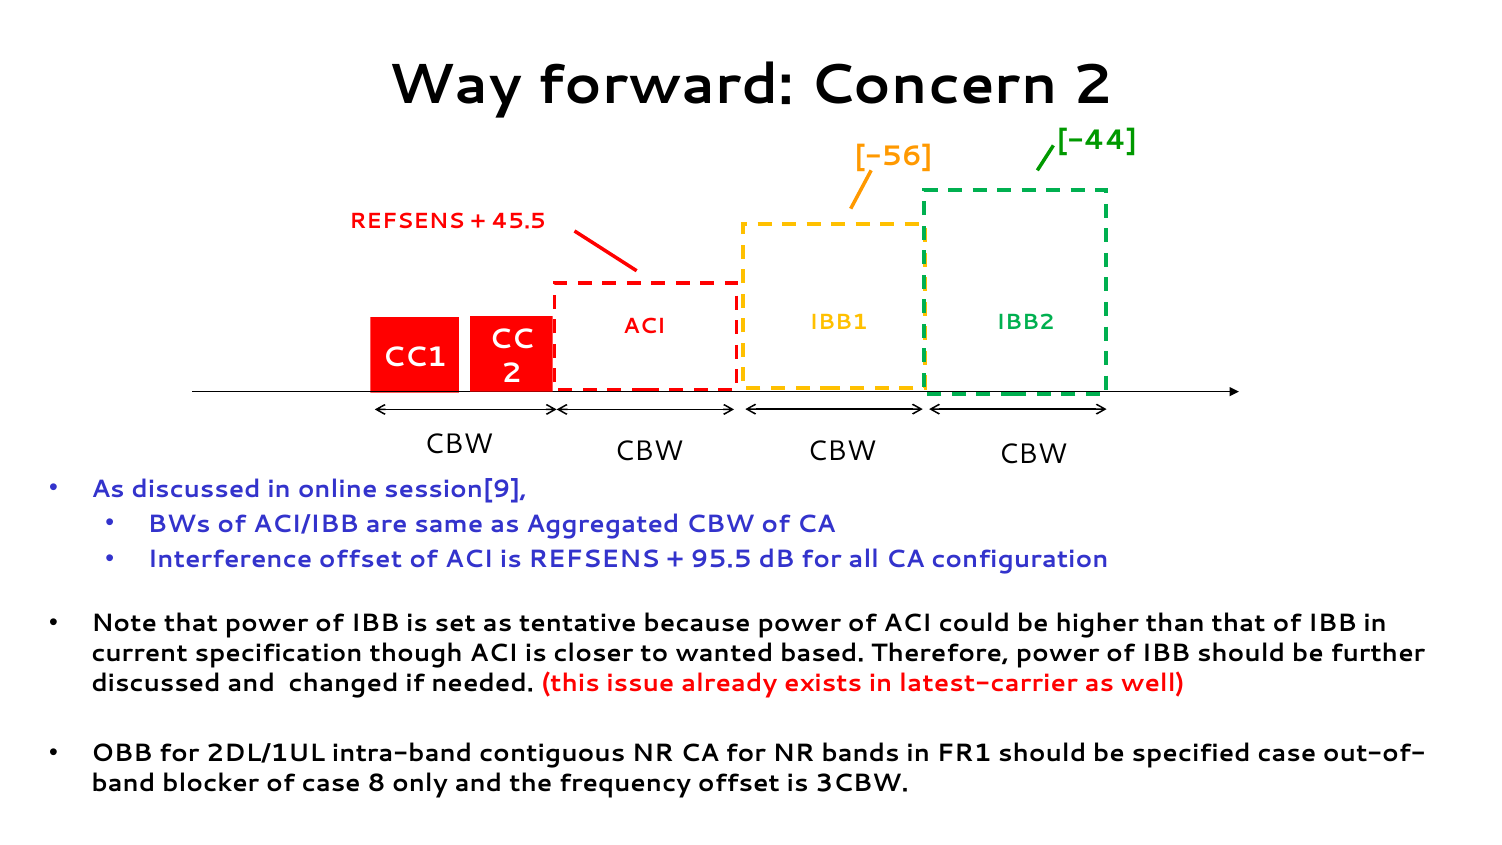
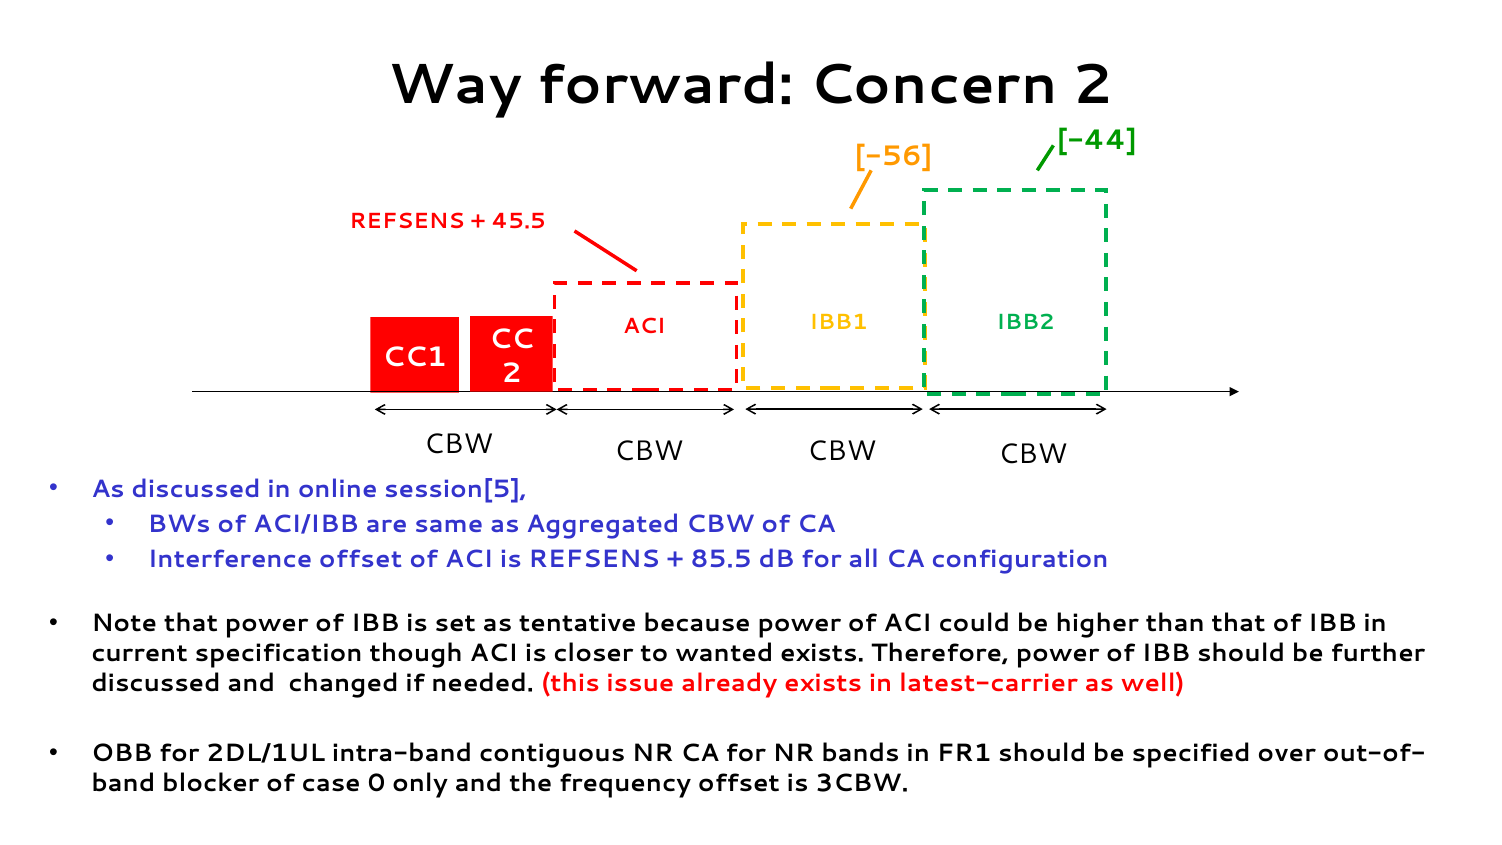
session[9: session[9 -> session[5 (456, 489)
95.5: 95.5 -> 85.5 (721, 559)
wanted based: based -> exists (822, 653)
specified case: case -> over (1287, 753)
8: 8 -> 0 (376, 783)
